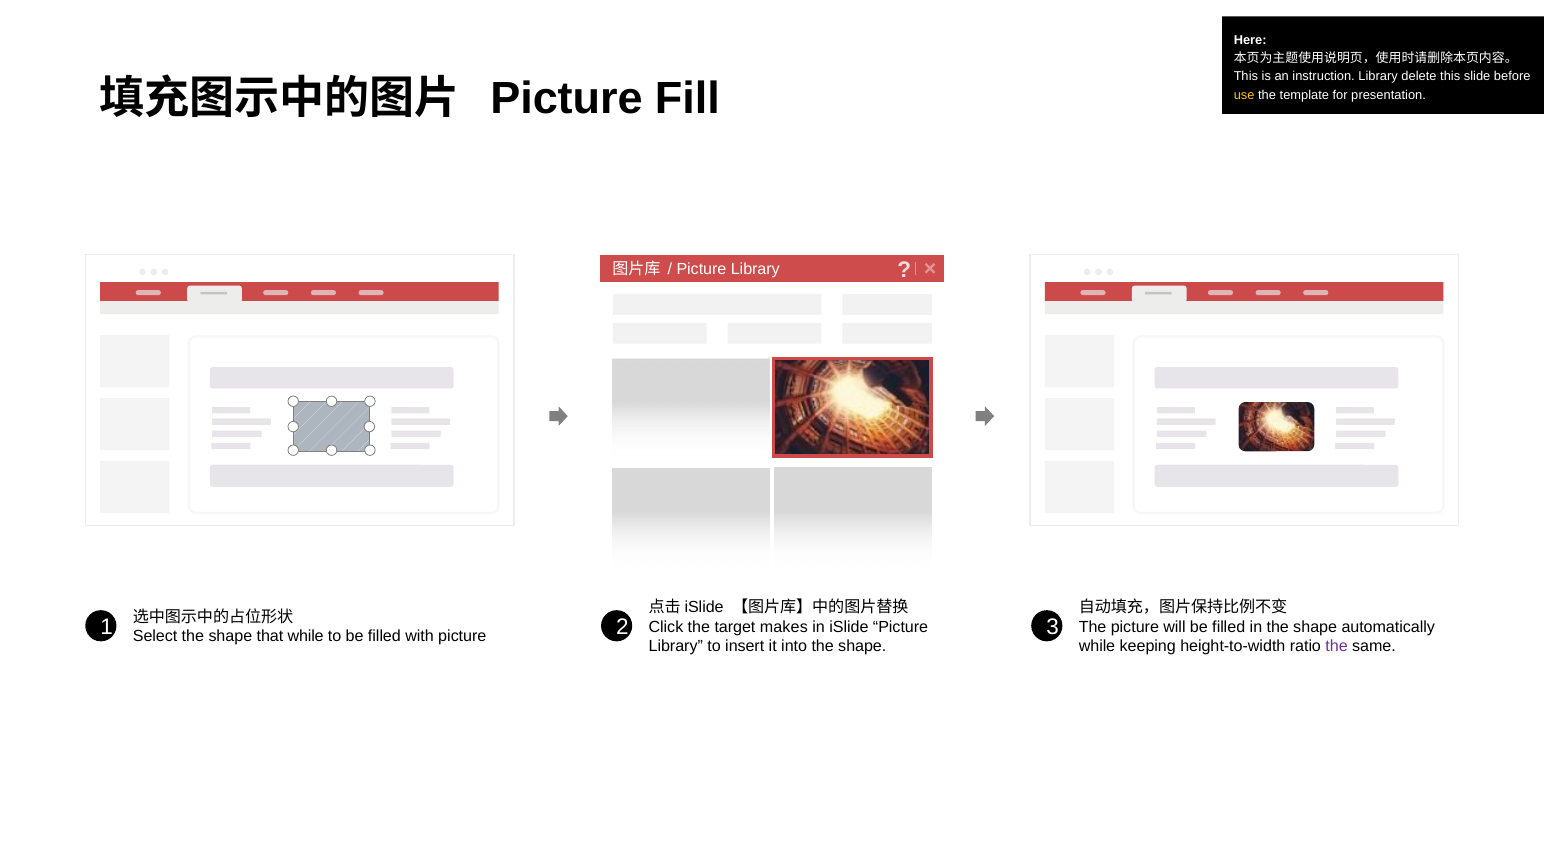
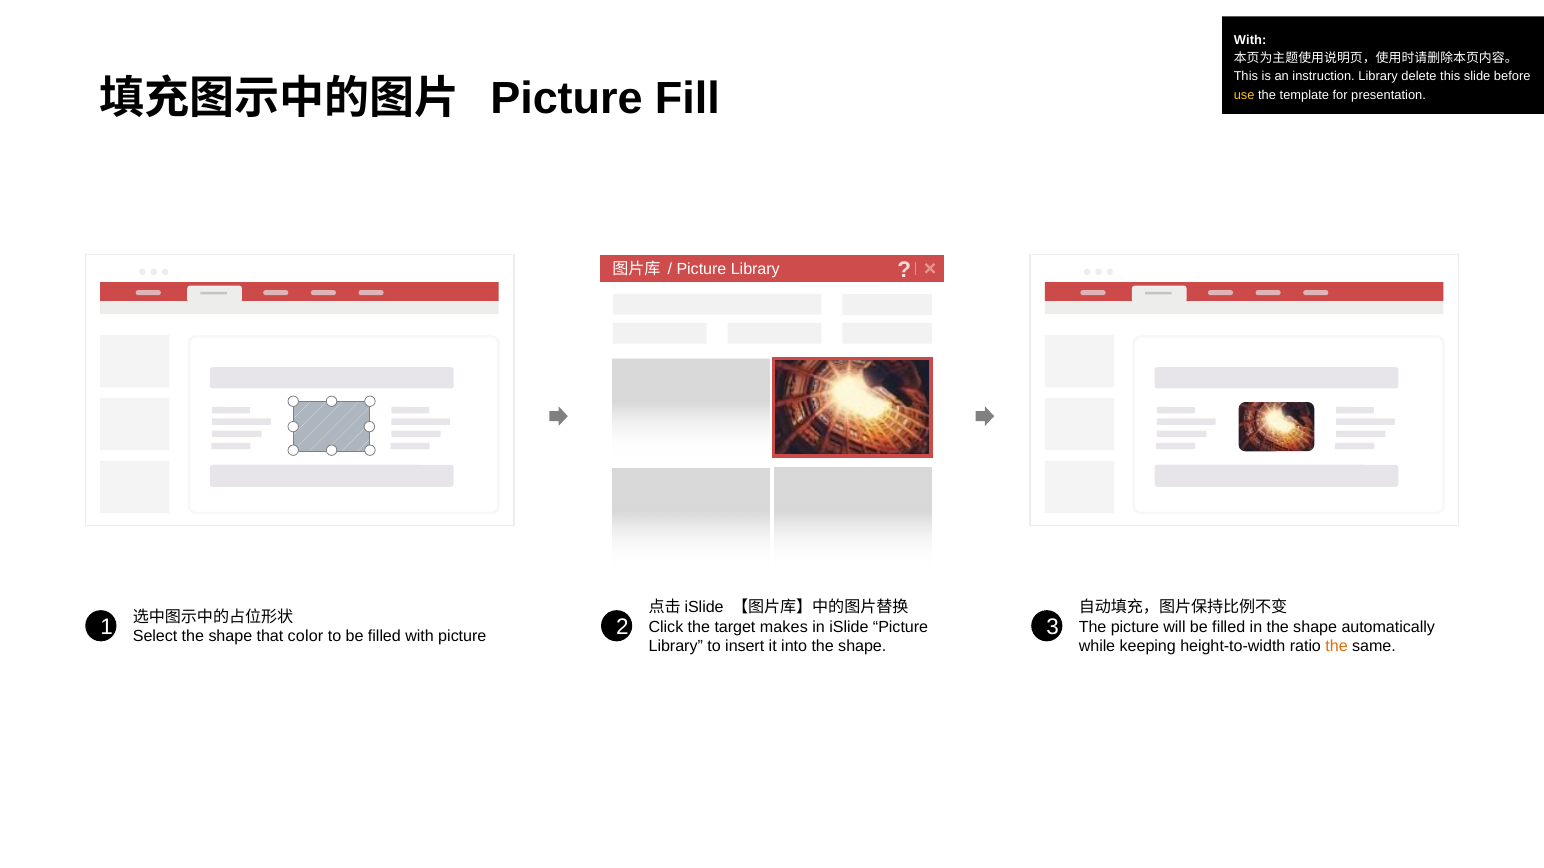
Here: Here -> With (1250, 40)
that while: while -> color (305, 637)
the colour: purple -> orange (1337, 647)
